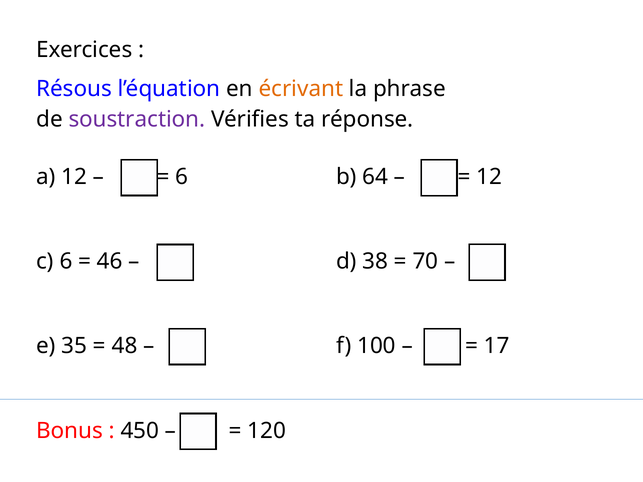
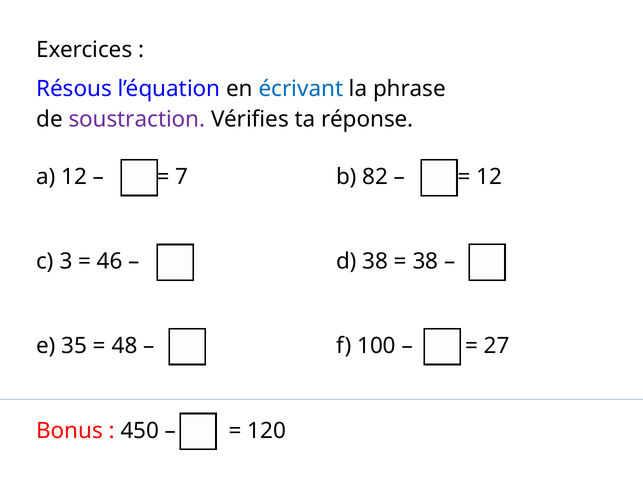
écrivant colour: orange -> blue (301, 89)
6: 6 -> 7 (182, 177)
64: 64 -> 82 (375, 177)
c 6: 6 -> 3 (66, 261)
70: 70 -> 38 (425, 261)
17: 17 -> 27 (497, 346)
